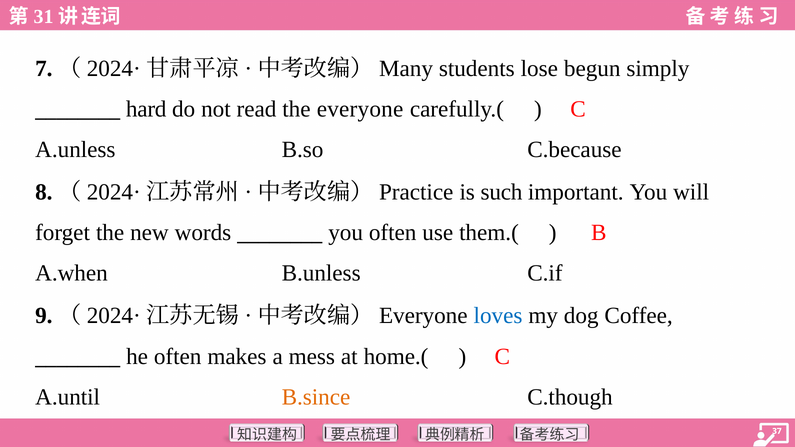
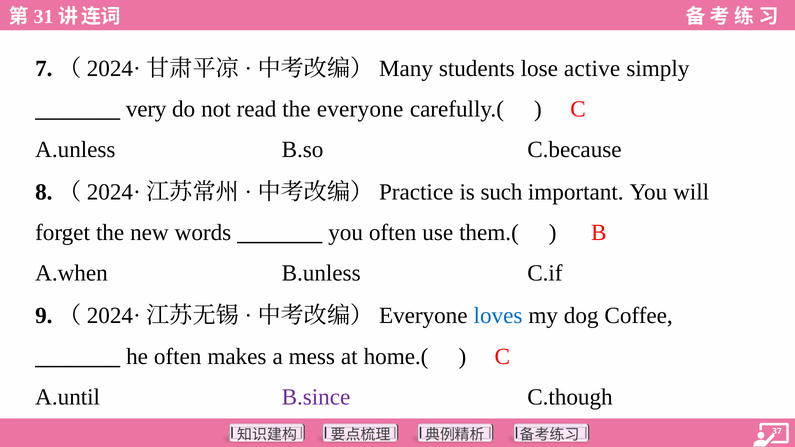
begun: begun -> active (592, 68)
hard: hard -> very (146, 109)
B.since colour: orange -> purple (316, 397)
